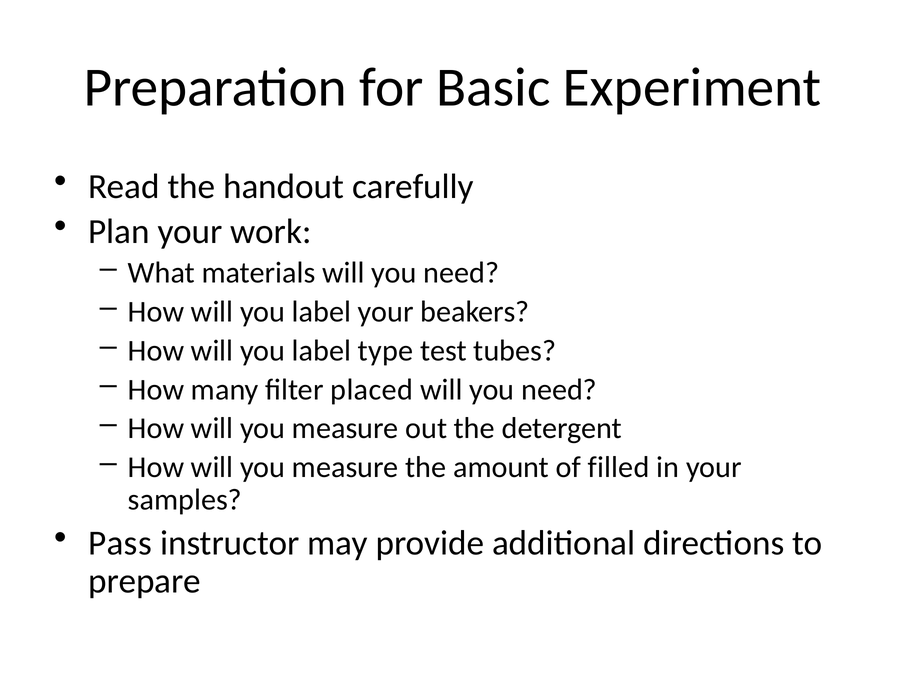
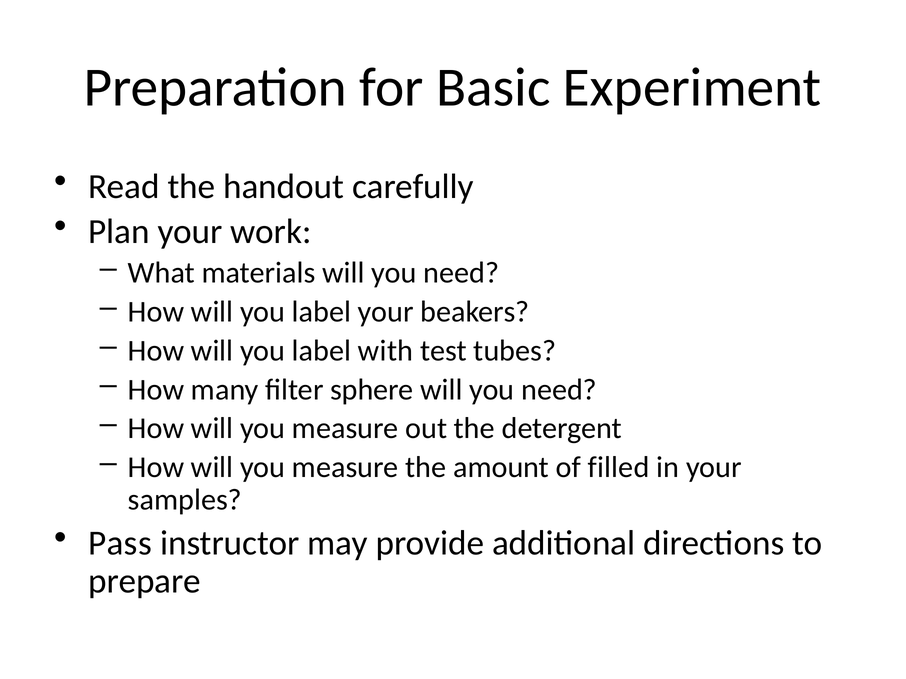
type: type -> with (386, 351)
placed: placed -> sphere (372, 390)
